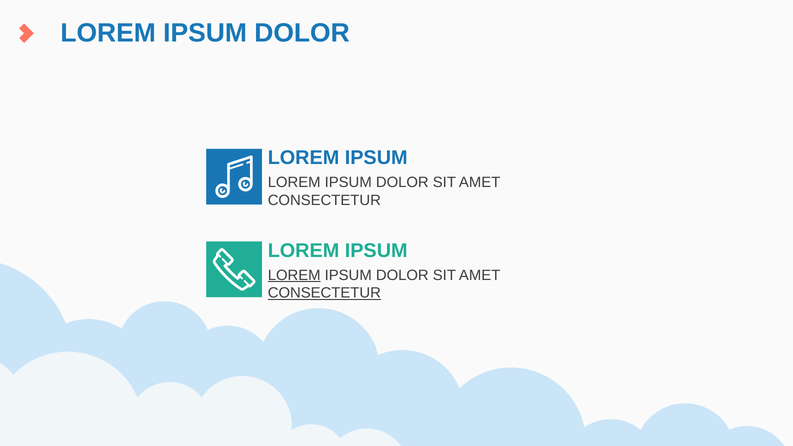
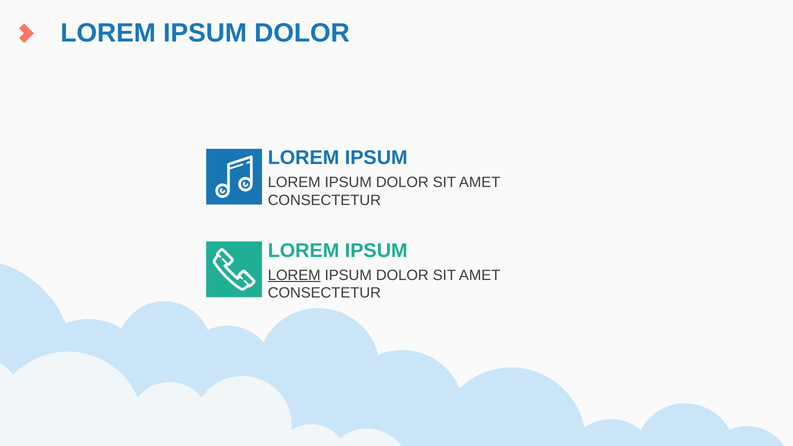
CONSECTETUR underline: present -> none (324, 293)
